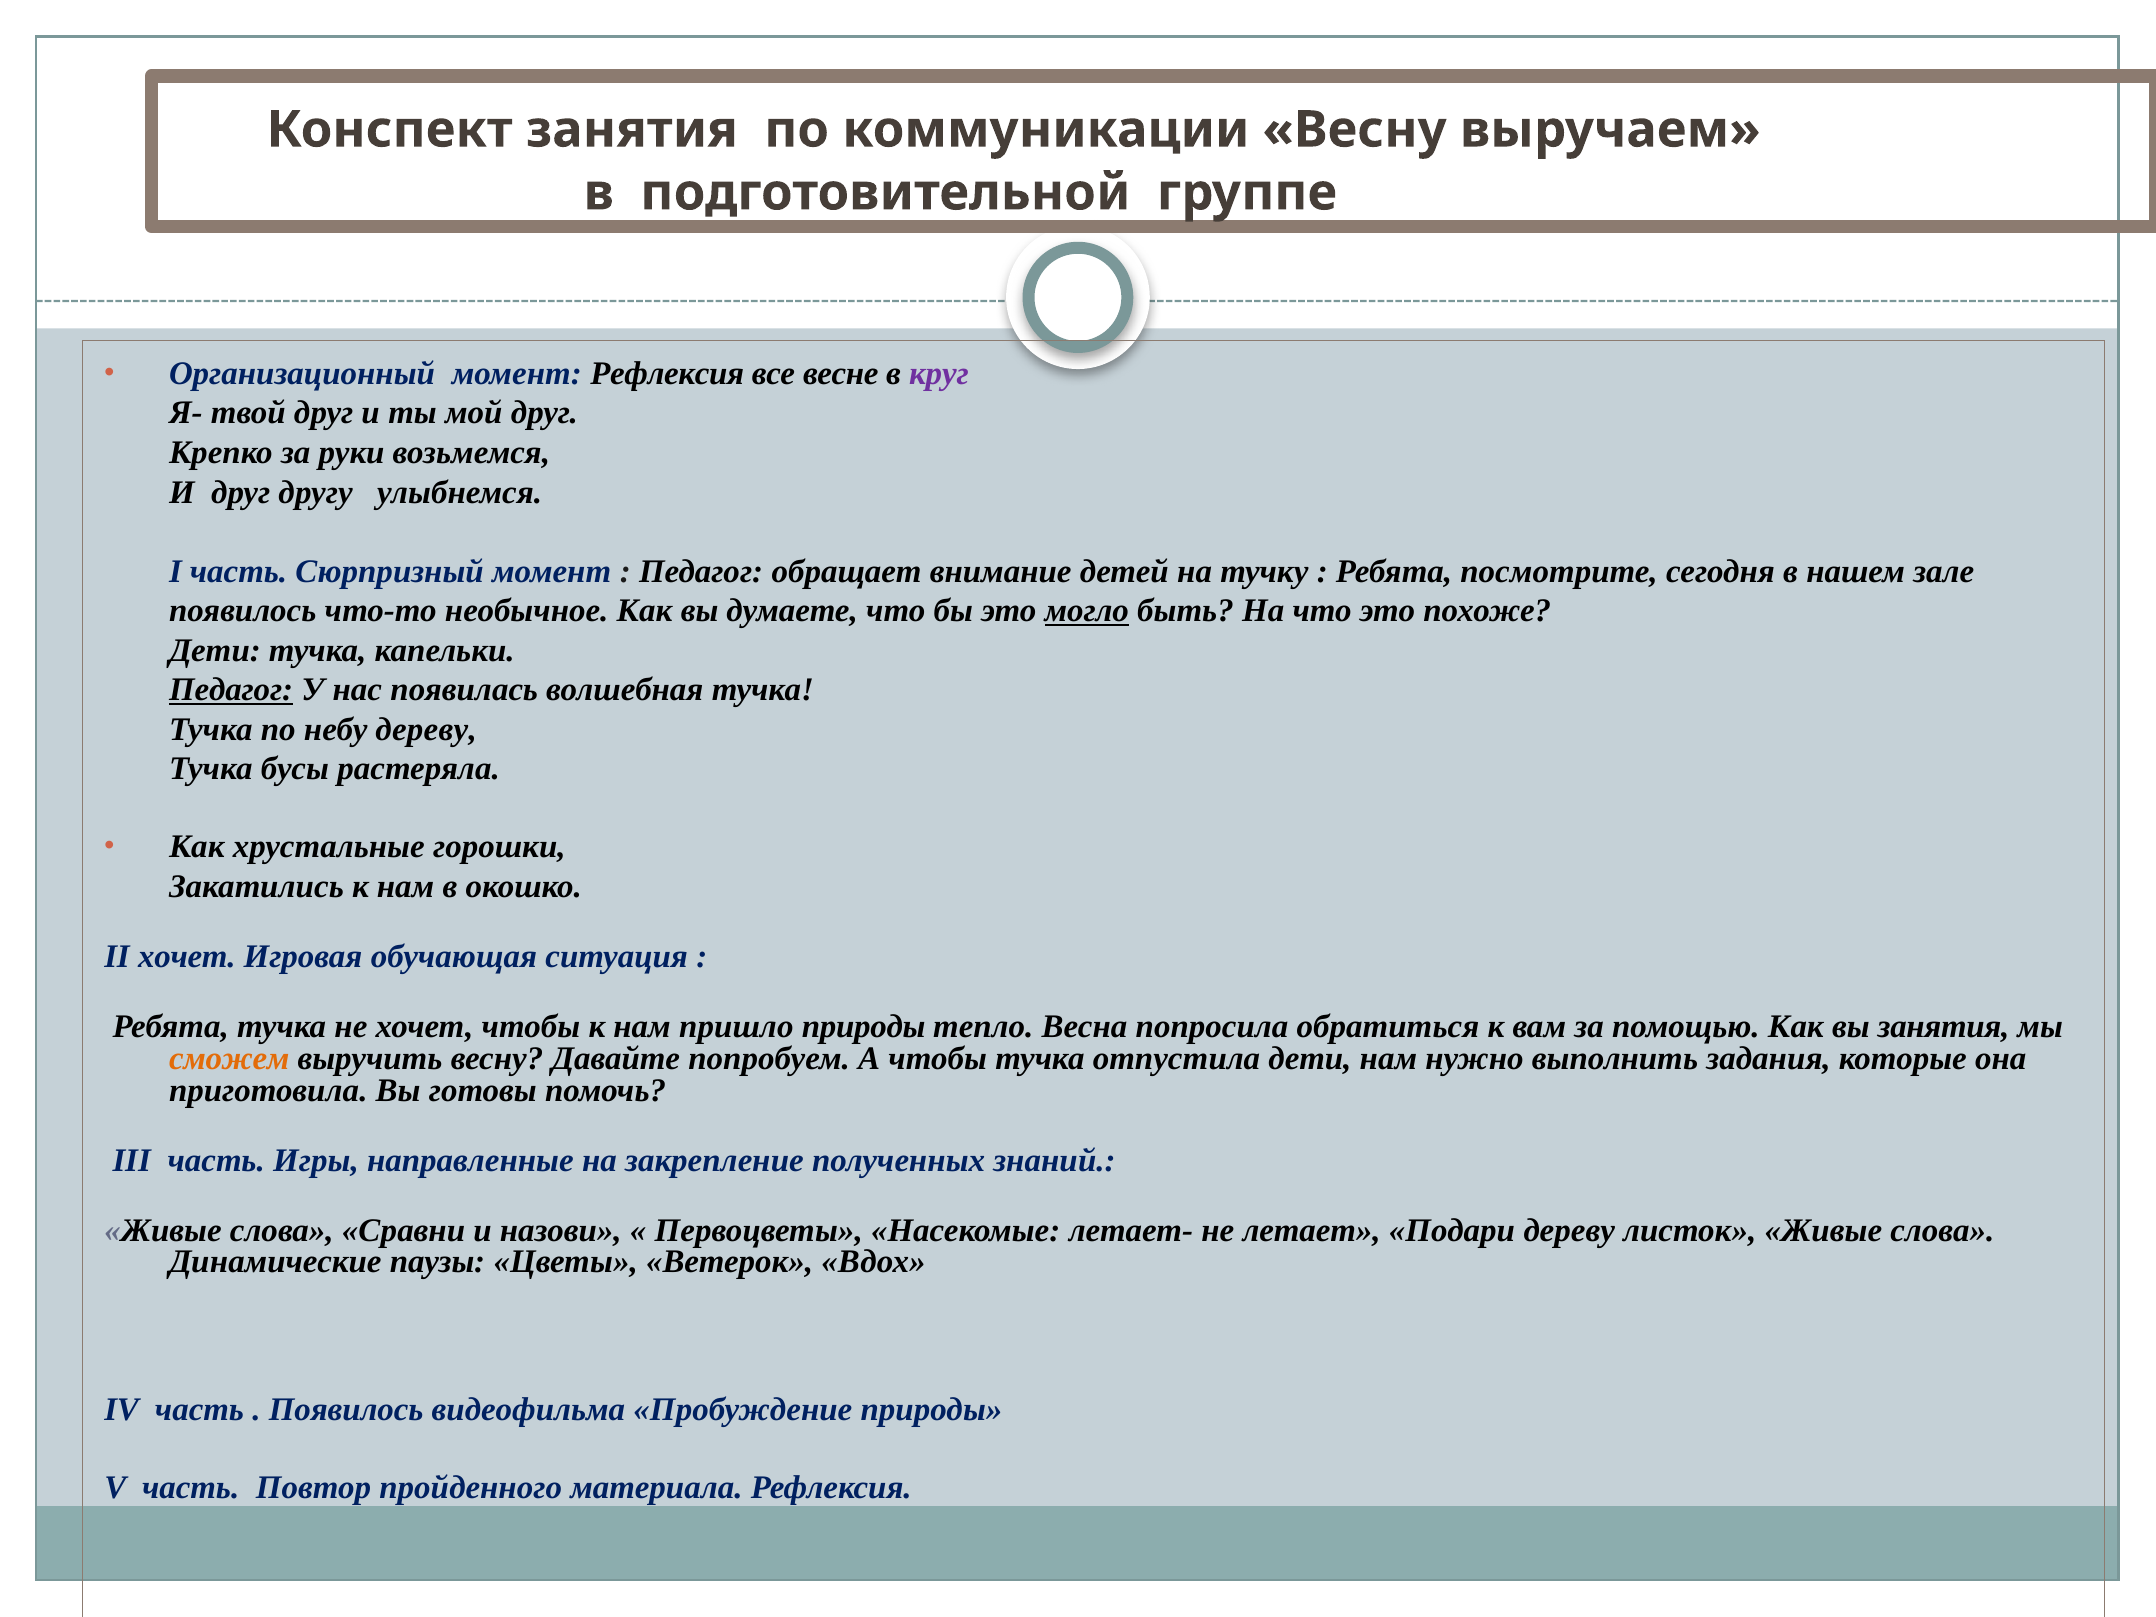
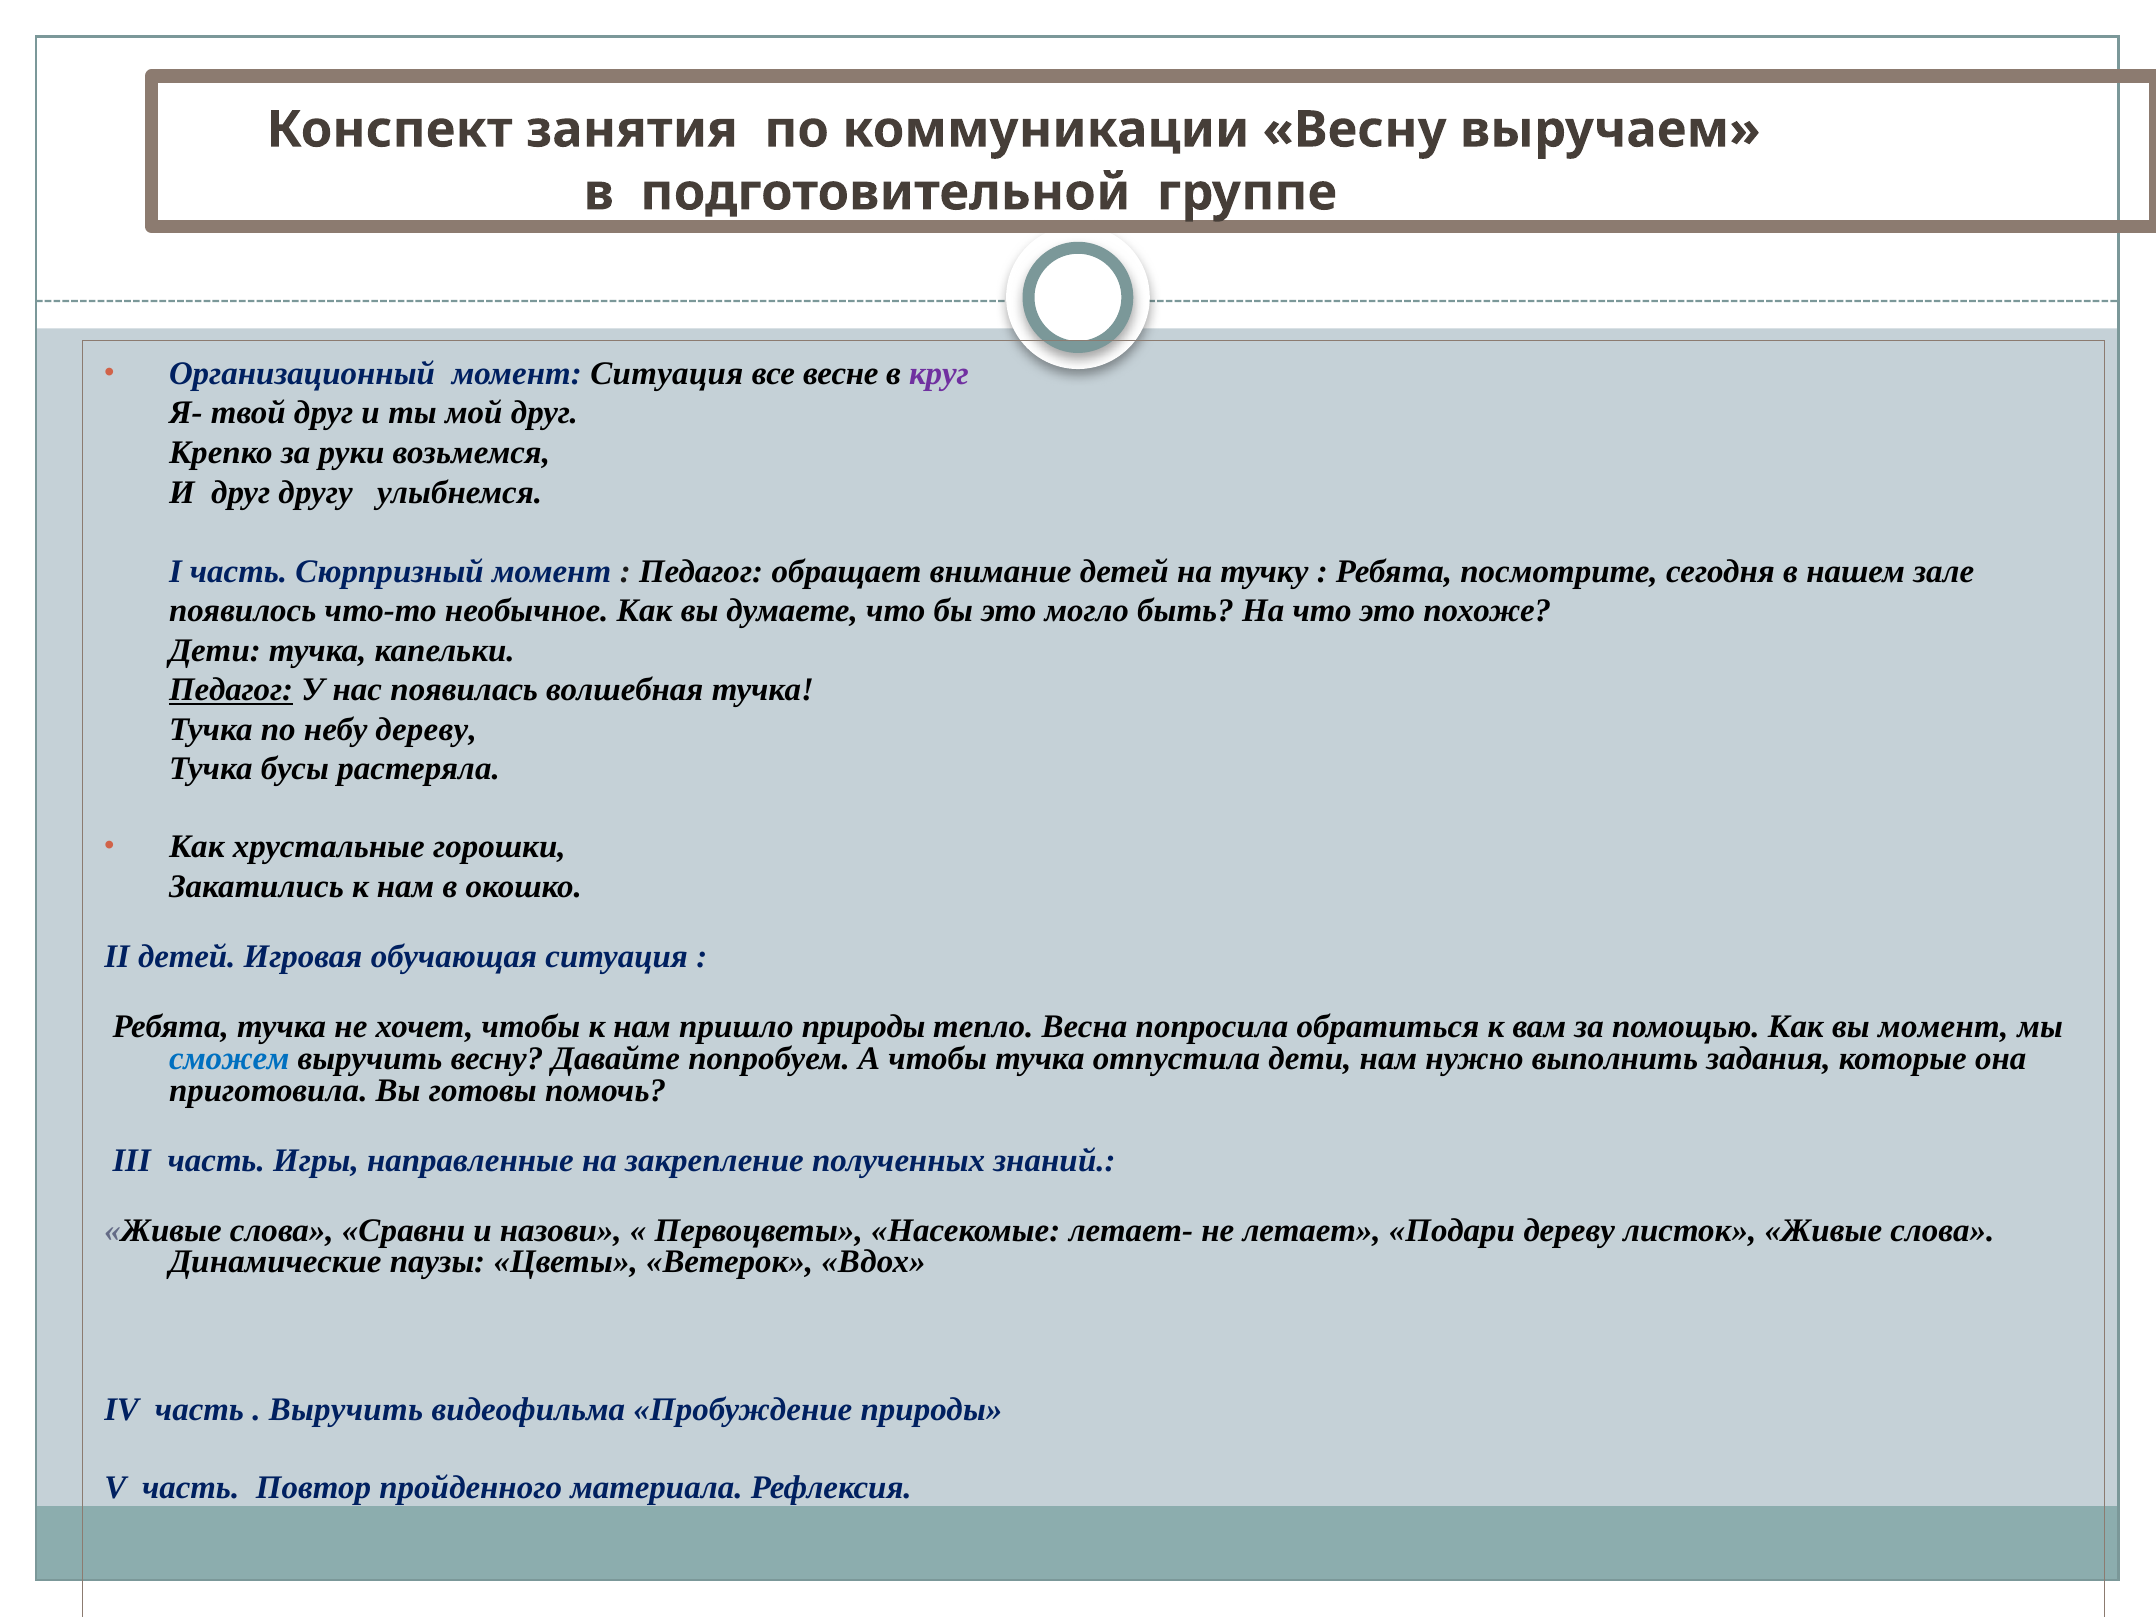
момент Рефлексия: Рефлексия -> Ситуация (667, 373)
могло underline: present -> none (1087, 611)
II хочет: хочет -> детей (187, 957)
вы занятия: занятия -> момент (1943, 1027)
сможем colour: orange -> blue (229, 1058)
Появилось: Появилось -> Выручить (346, 1409)
